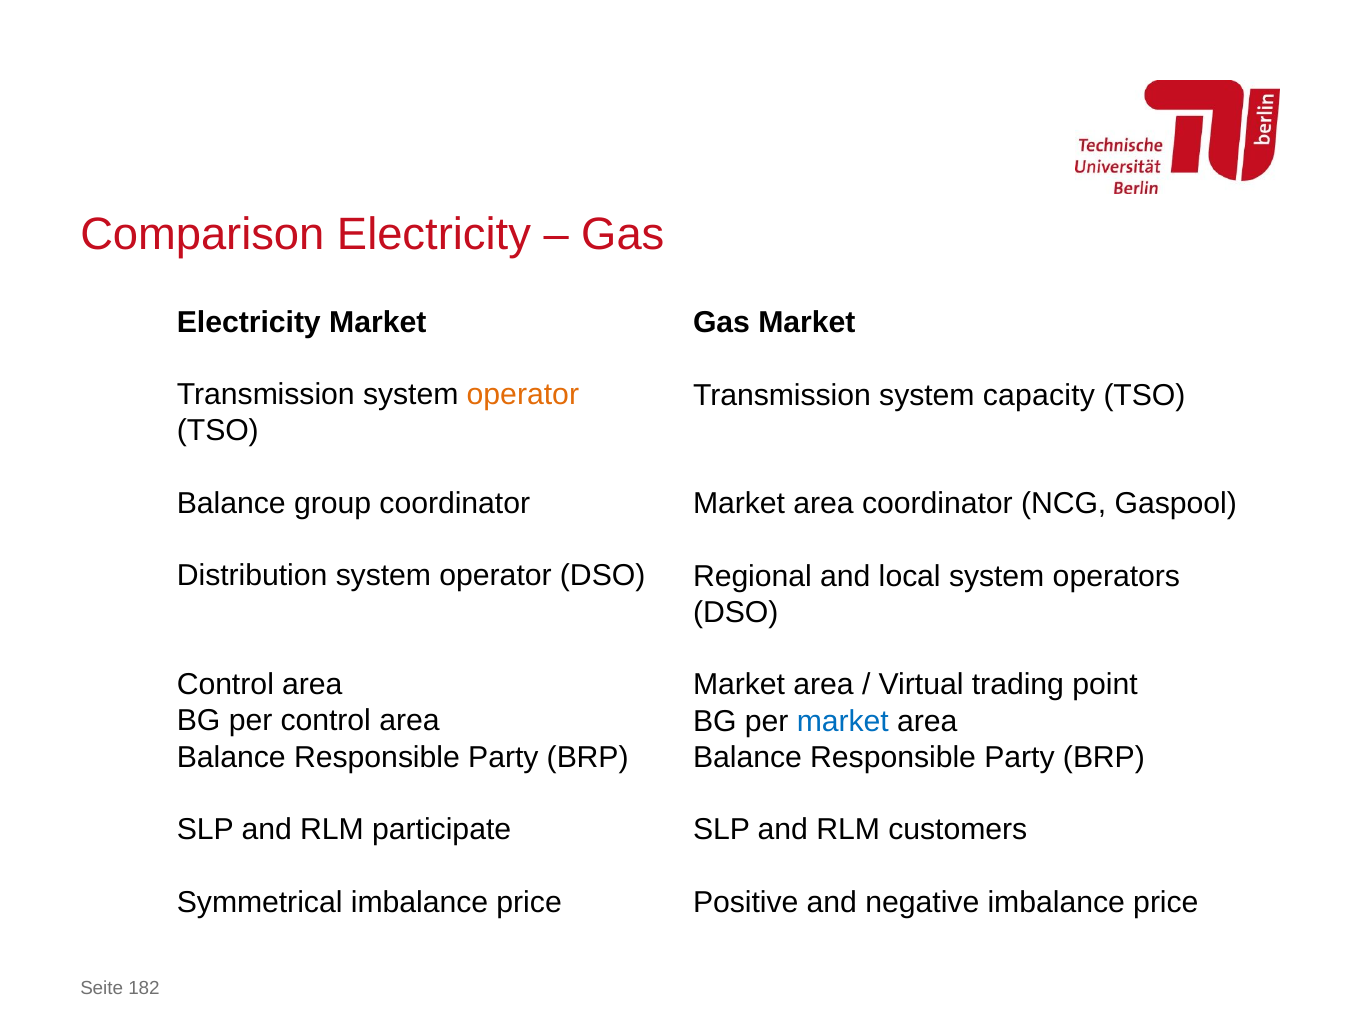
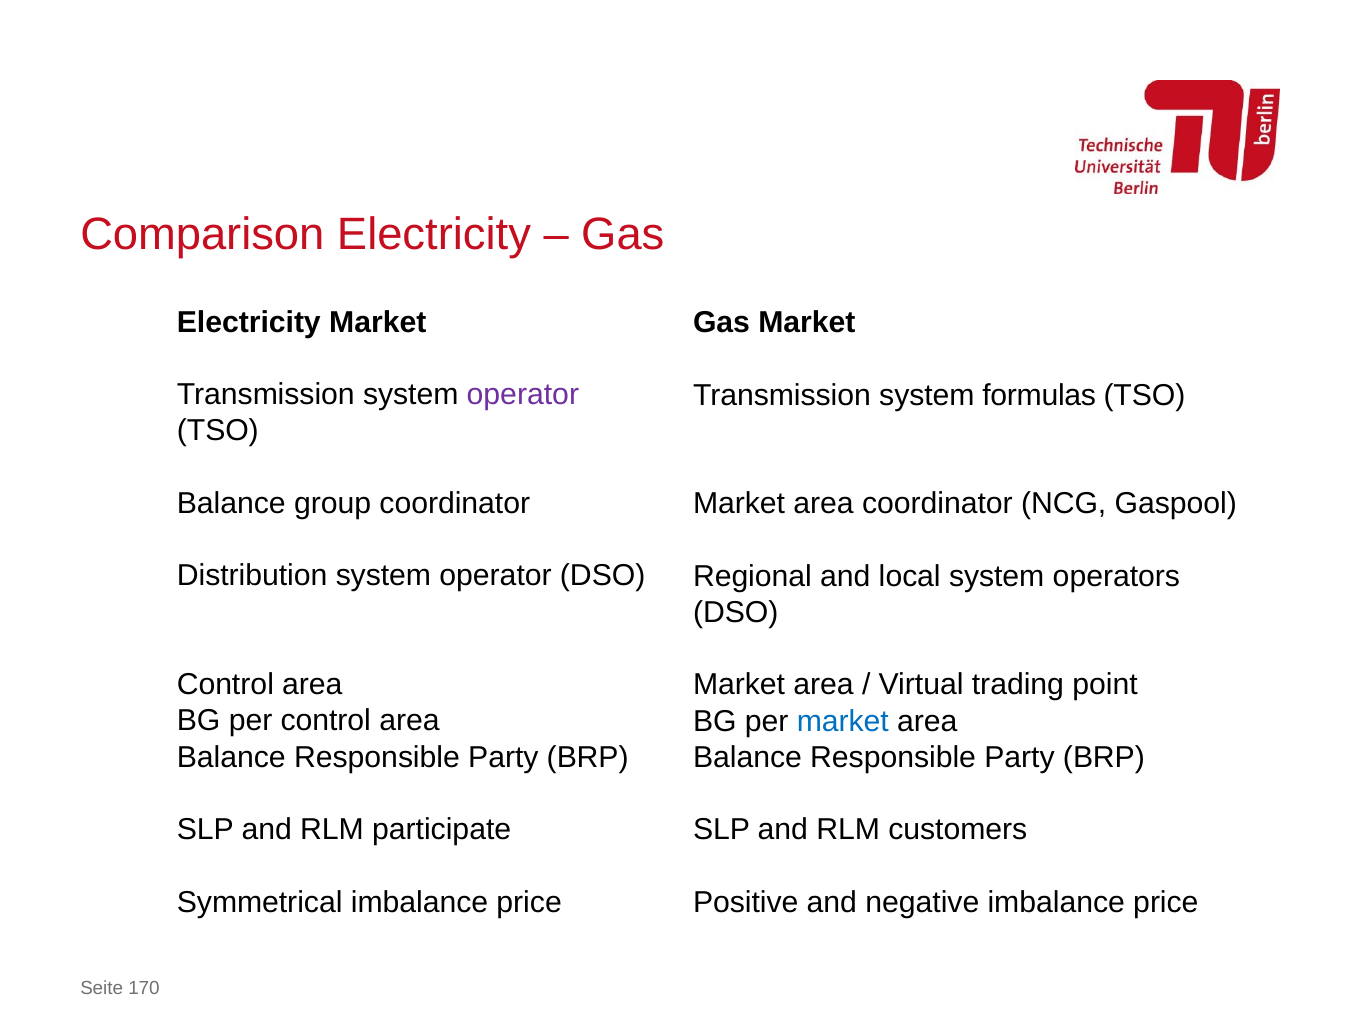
operator colour: orange -> purple (523, 395)
capacity: capacity -> formulas (1039, 395)
182: 182 -> 170 (144, 988)
